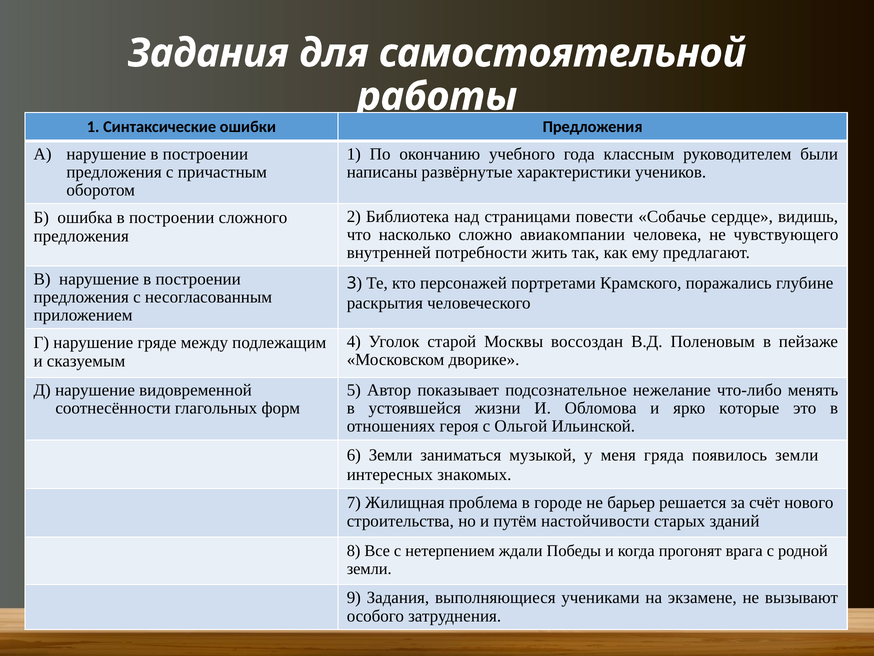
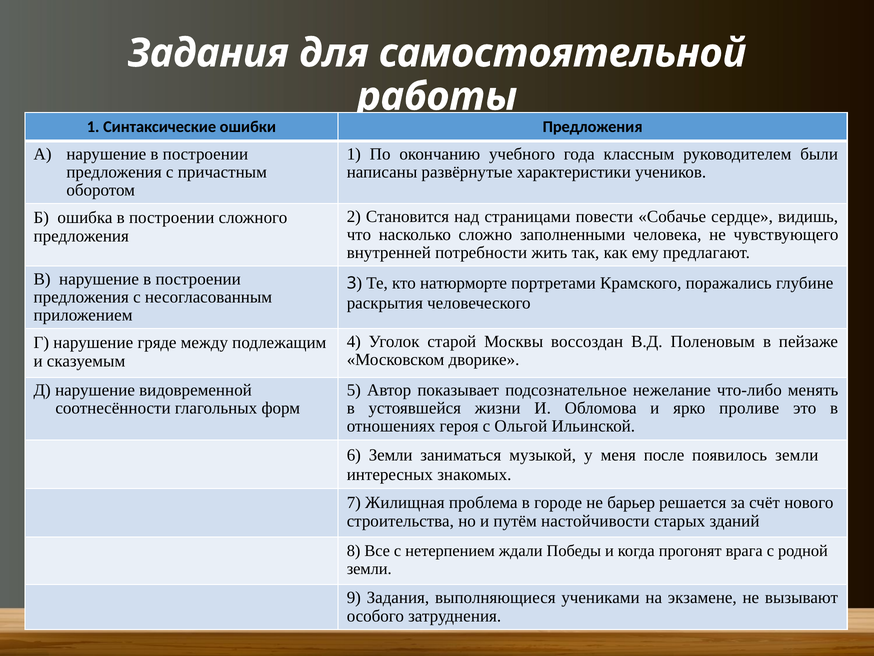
Библиотека: Библиотека -> Становится (408, 216)
авиакомпании: авиакомпании -> заполненными (573, 234)
персонажей: персонажей -> натюрморте (464, 283)
которые: которые -> проливе (749, 408)
гряда: гряда -> после (664, 455)
